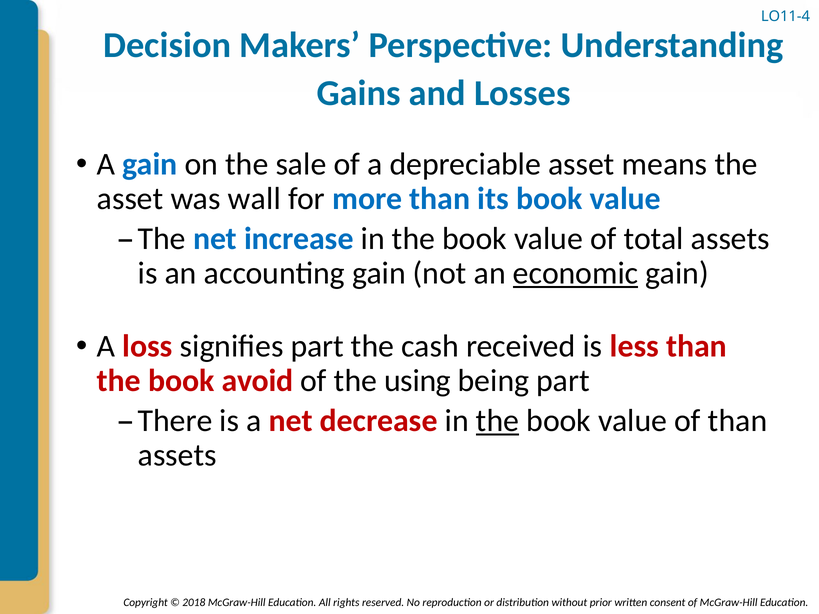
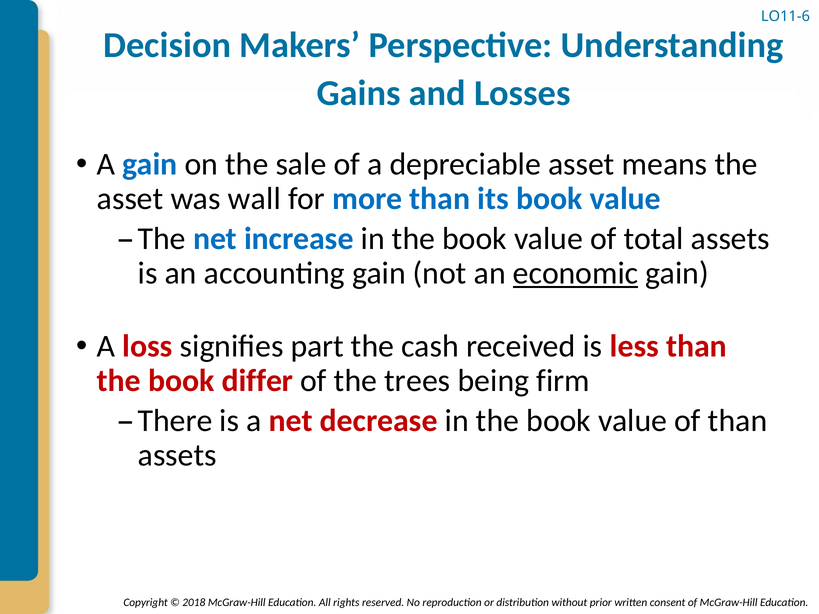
LO11-4: LO11-4 -> LO11-6 (785, 16)
avoid: avoid -> differ (258, 381)
using: using -> trees (417, 381)
being part: part -> firm (563, 381)
the underline: present -> none (498, 421)
